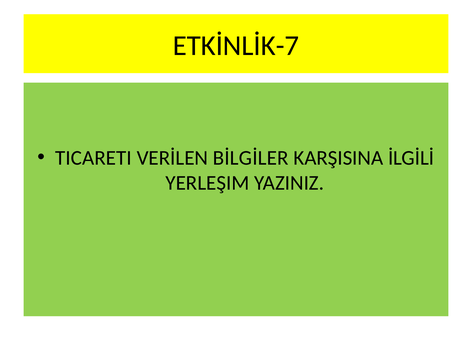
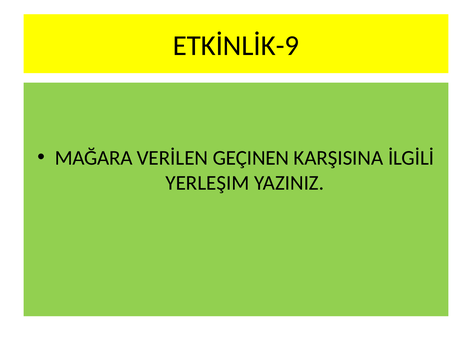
ETKİNLİK-7: ETKİNLİK-7 -> ETKİNLİK-9 (236, 46)
TICARETI: TICARETI -> MAĞARA (94, 158)
BİLGİLER: BİLGİLER -> GEÇINEN (251, 158)
